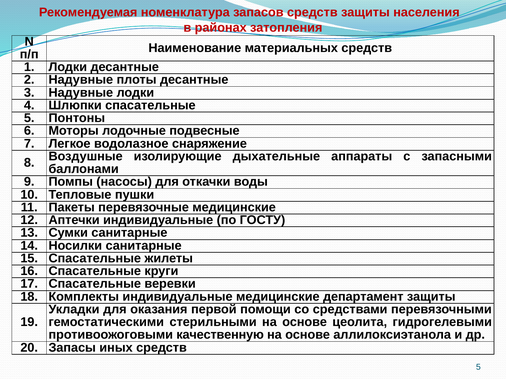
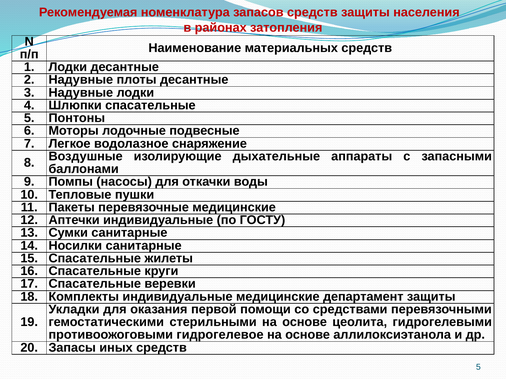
качественную: качественную -> гидрогелевое (220, 335)
